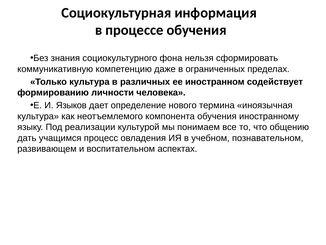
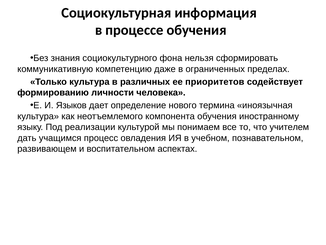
иностранном: иностранном -> приоритетов (215, 82)
общению: общению -> учителем (289, 127)
